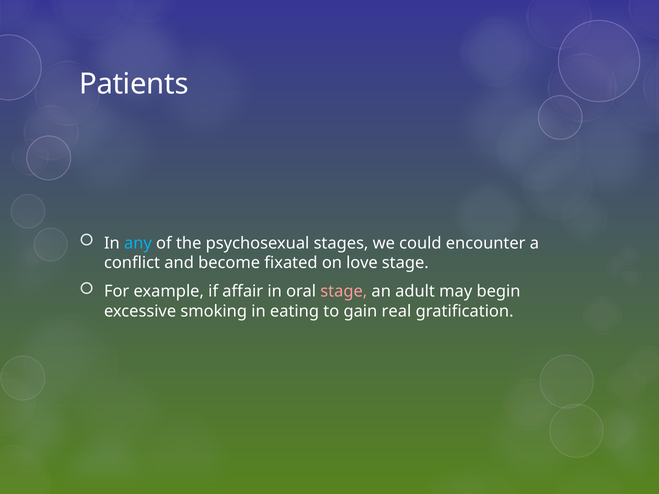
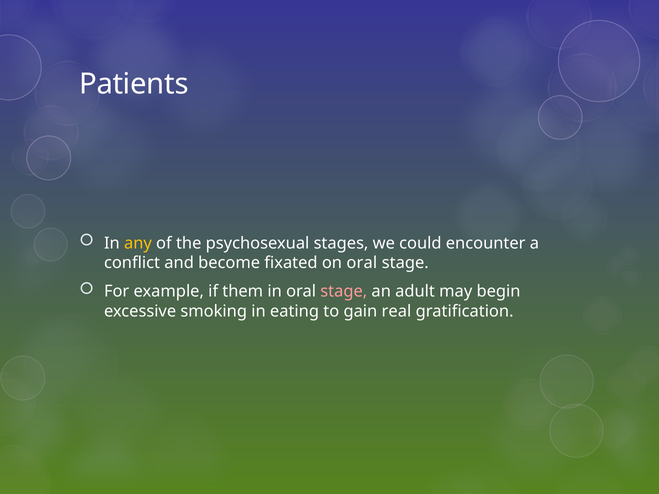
any colour: light blue -> yellow (138, 243)
on love: love -> oral (362, 263)
affair: affair -> them (243, 292)
